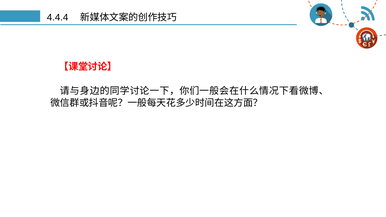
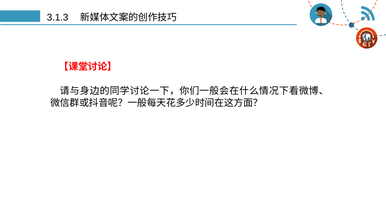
4.4.4: 4.4.4 -> 3.1.3 (58, 17)
